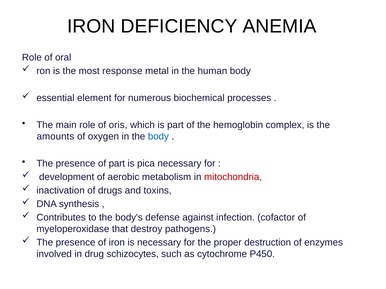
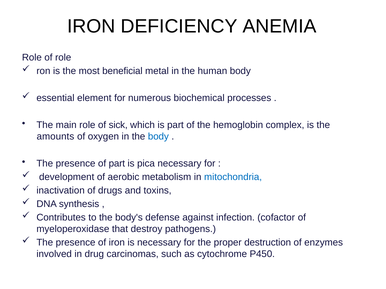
of oral: oral -> role (63, 58)
response: response -> beneficial (122, 71)
oris: oris -> sick (118, 125)
mitochondria colour: red -> blue (233, 177)
schizocytes: schizocytes -> carcinomas (133, 254)
